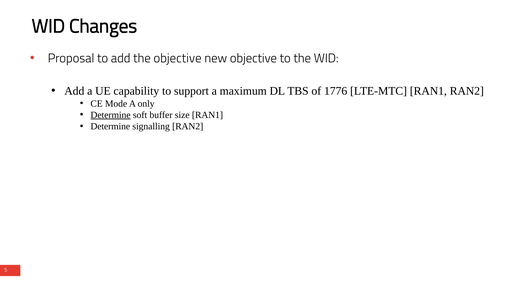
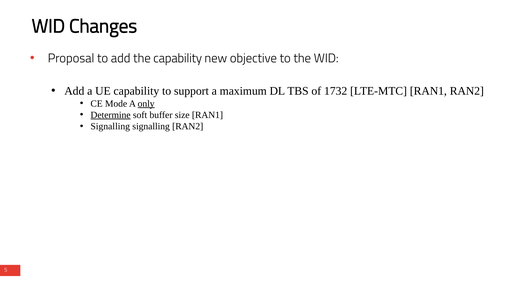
the objective: objective -> capability (178, 58)
1776: 1776 -> 1732 (336, 91)
only underline: none -> present (146, 103)
Determine: Determine -> Signalling (110, 126)
